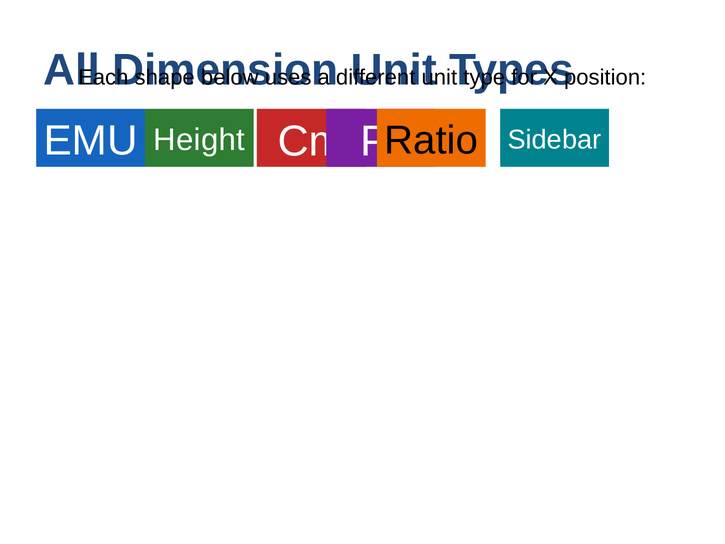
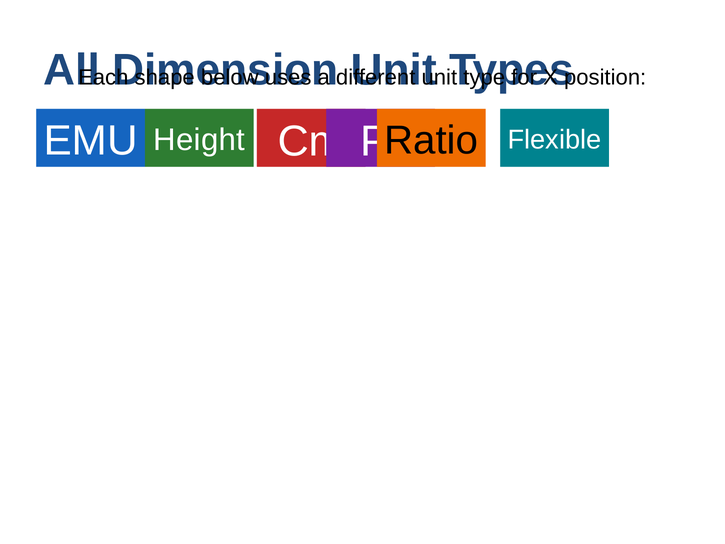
Sidebar: Sidebar -> Flexible (555, 140)
